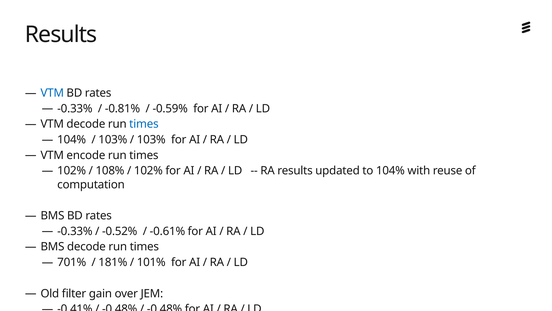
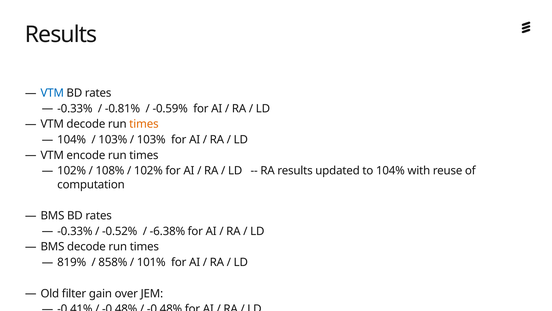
times colour: blue -> orange (144, 124)
-0.61%: -0.61% -> -6.38% (167, 231)
701%: 701% -> 819% (72, 262)
181%: 181% -> 858% (113, 262)
